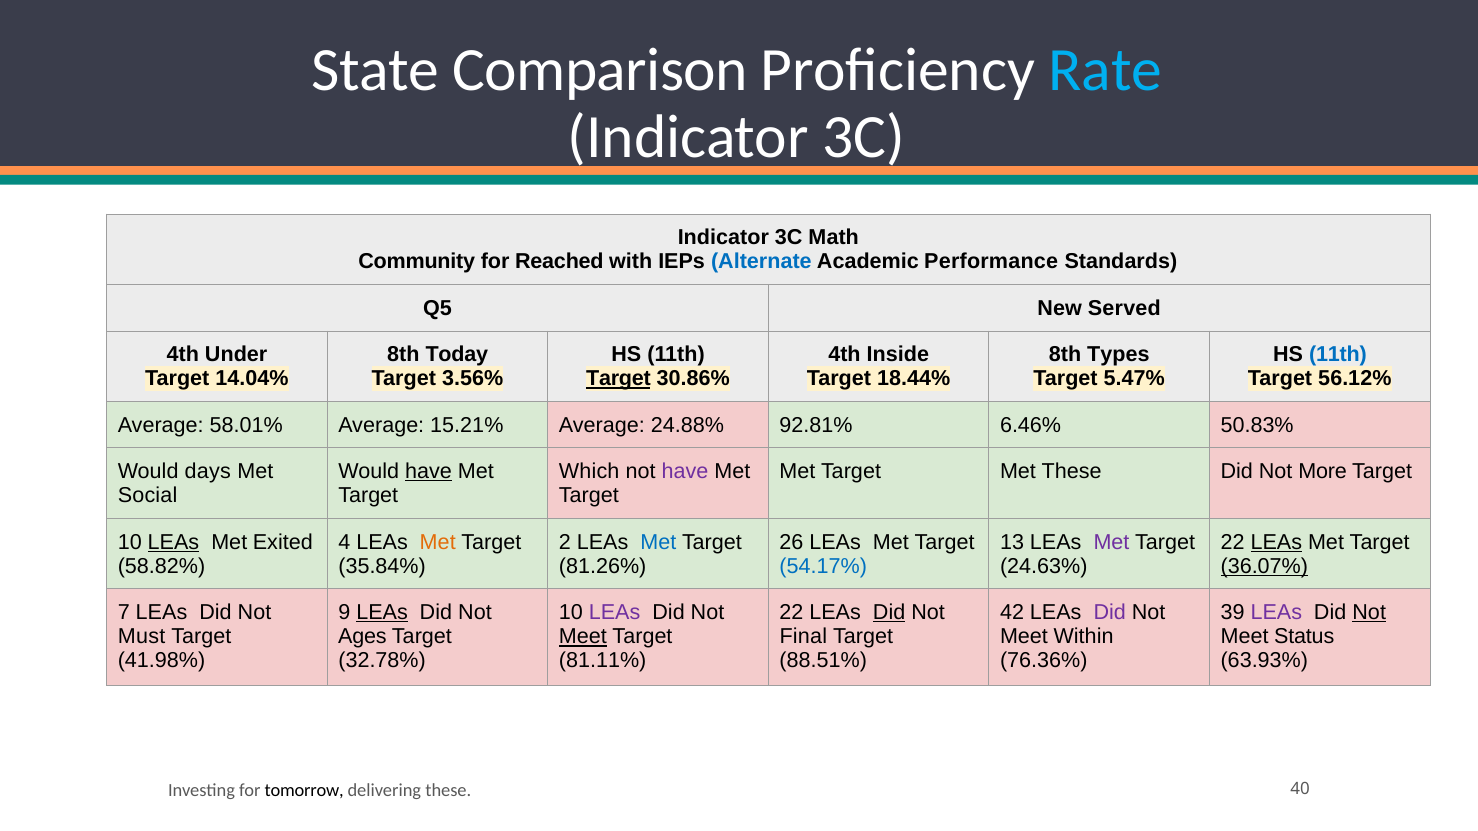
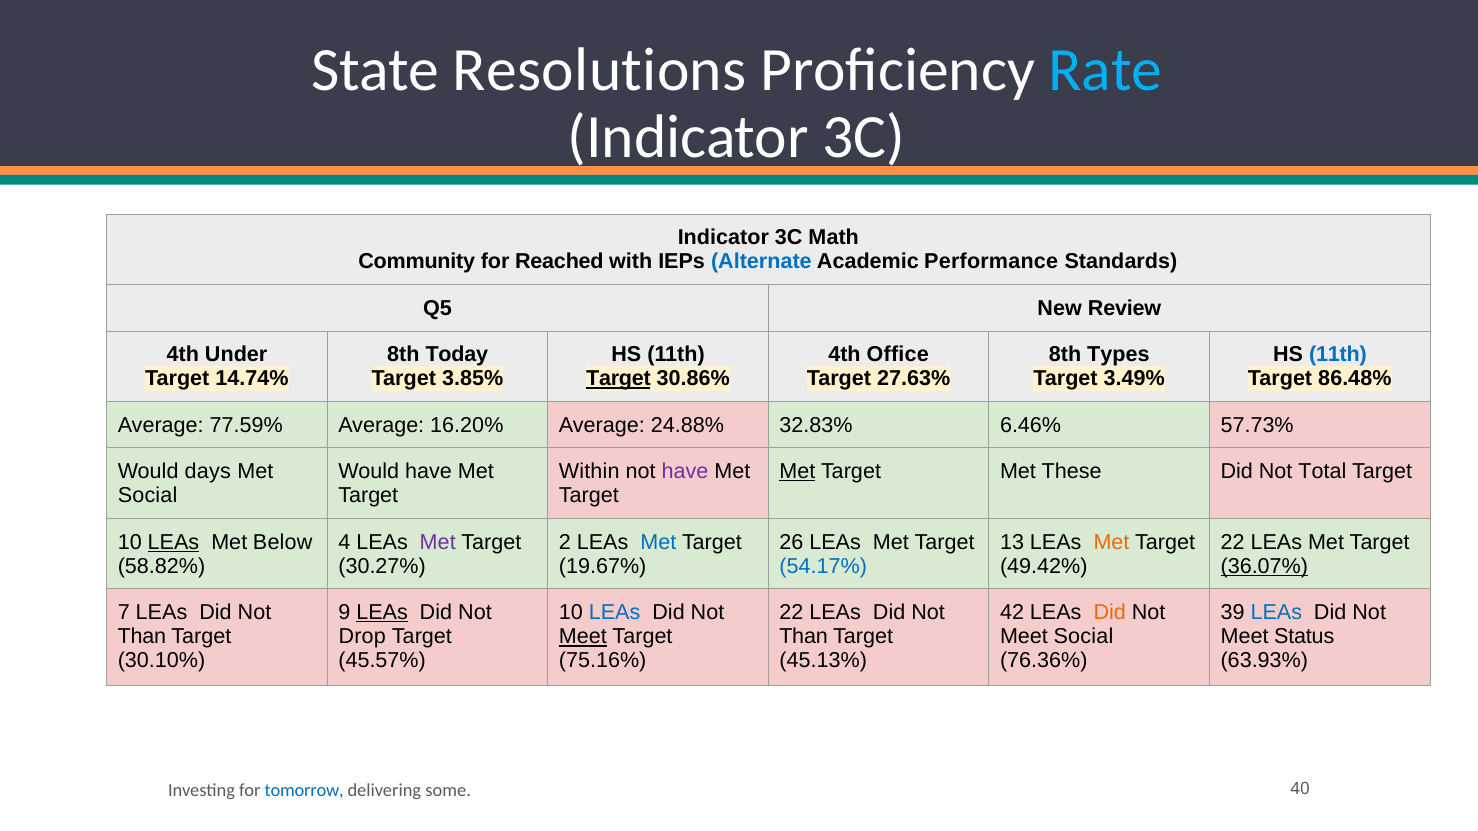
Comparison: Comparison -> Resolutions (600, 71)
Served: Served -> Review (1125, 308)
Inside: Inside -> Office (898, 355)
14.04%: 14.04% -> 14.74% (252, 379)
3.56%: 3.56% -> 3.85% (473, 379)
18.44%: 18.44% -> 27.63% (914, 379)
5.47%: 5.47% -> 3.49% (1134, 379)
56.12%: 56.12% -> 86.48% (1355, 379)
58.01%: 58.01% -> 77.59% (246, 425)
15.21%: 15.21% -> 16.20% (467, 425)
92.81%: 92.81% -> 32.83% (816, 425)
50.83%: 50.83% -> 57.73% (1257, 425)
have underline: present -> none (428, 472)
Which: Which -> Within (589, 472)
Met underline: none -> present (797, 472)
More: More -> Total (1322, 472)
Exited: Exited -> Below (283, 542)
Met colour: orange -> purple (438, 542)
Met colour: purple -> orange (1111, 542)
LEAs underline: present -> none (1276, 542)
35.84%: 35.84% -> 30.27% (382, 566)
81.26%: 81.26% -> 19.67% (603, 566)
24.63%: 24.63% -> 49.42% (1044, 566)
LEAs colour: purple -> blue (615, 613)
Did underline: present -> none (889, 613)
Did colour: purple -> orange (1110, 613)
LEAs colour: purple -> blue (1276, 613)
Not underline: present -> none (1369, 613)
Must: Must -> Than (142, 637)
Ages: Ages -> Drop (362, 637)
Final: Final -> Than (804, 637)
Meet Within: Within -> Social (1083, 637)
41.98%: 41.98% -> 30.10% (162, 661)
32.78%: 32.78% -> 45.57% (382, 661)
81.11%: 81.11% -> 75.16% (603, 661)
88.51%: 88.51% -> 45.13% (823, 661)
tomorrow colour: black -> blue (304, 791)
delivering these: these -> some (448, 791)
